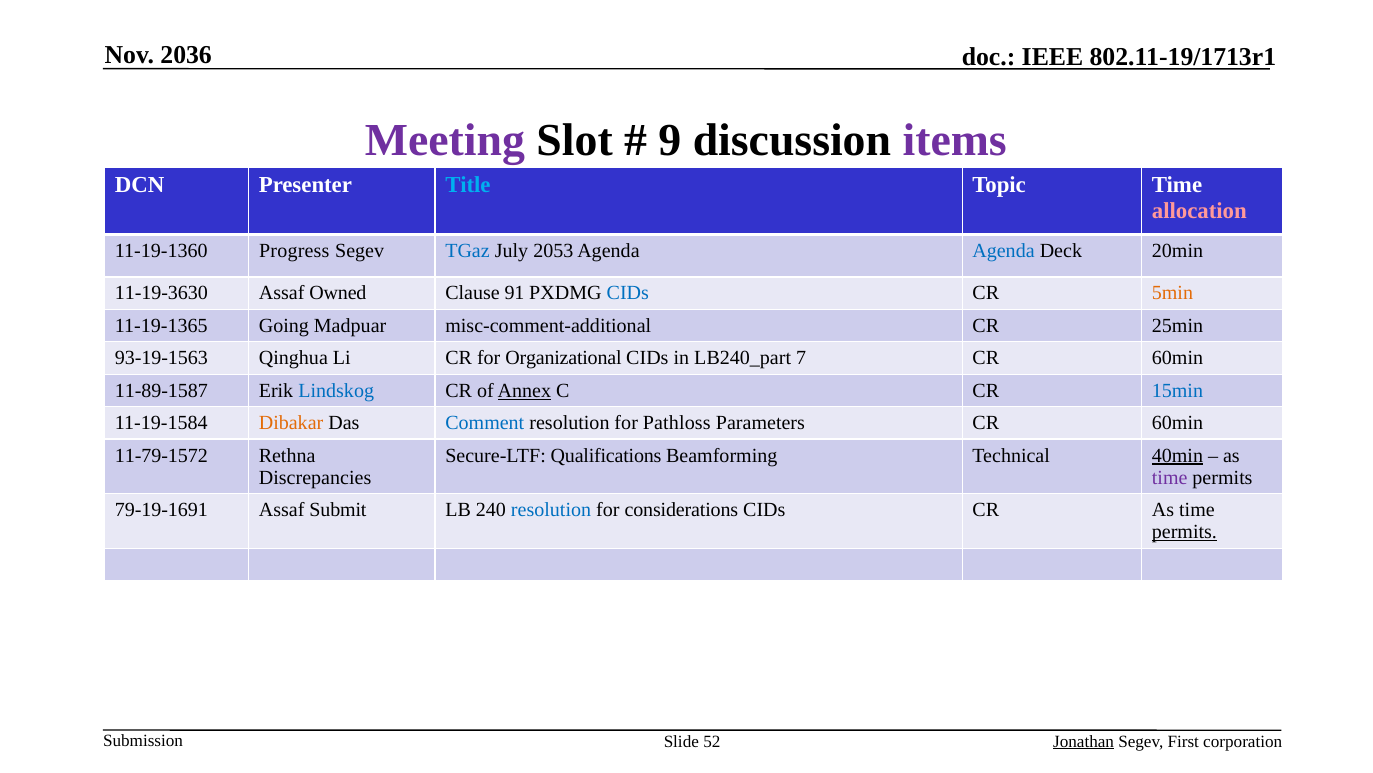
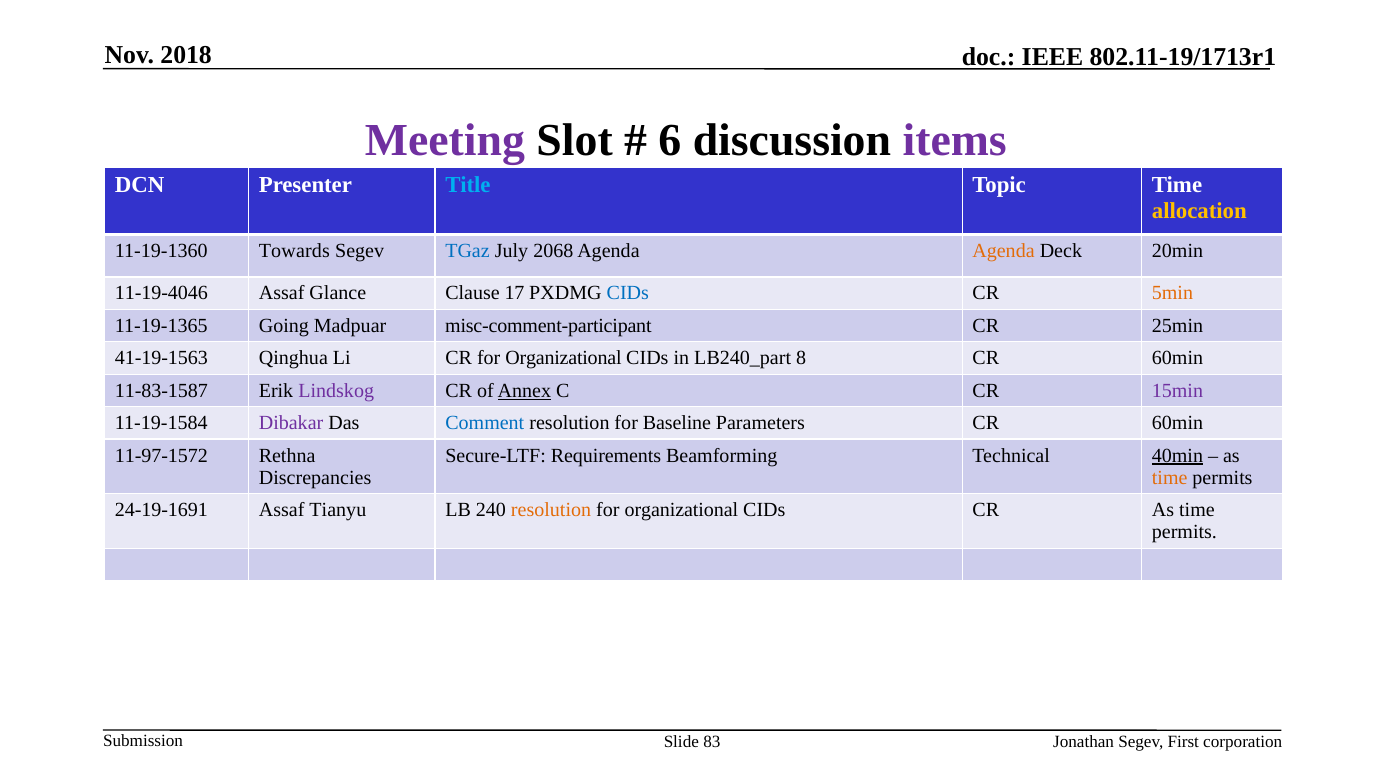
2036: 2036 -> 2018 (186, 55)
9: 9 -> 6 (670, 140)
allocation colour: pink -> yellow (1199, 211)
Progress: Progress -> Towards (294, 251)
2053: 2053 -> 2068 (553, 251)
Agenda colour: blue -> orange (1004, 251)
11-19-3630: 11-19-3630 -> 11-19-4046 (161, 293)
Owned: Owned -> Glance (338, 293)
91: 91 -> 17 (515, 293)
misc-comment-additional: misc-comment-additional -> misc-comment-participant (548, 325)
93-19-1563: 93-19-1563 -> 41-19-1563 (161, 358)
7: 7 -> 8 (801, 358)
11-89-1587: 11-89-1587 -> 11-83-1587 (161, 390)
Lindskog colour: blue -> purple (336, 390)
15min colour: blue -> purple (1177, 390)
Dibakar colour: orange -> purple (291, 423)
Pathloss: Pathloss -> Baseline (677, 423)
11-79-1572: 11-79-1572 -> 11-97-1572 (161, 455)
Qualifications: Qualifications -> Requirements (606, 455)
time colour: purple -> orange (1170, 477)
79-19-1691: 79-19-1691 -> 24-19-1691 (161, 510)
Submit: Submit -> Tianyu (338, 510)
resolution colour: blue -> orange (551, 510)
considerations: considerations -> organizational (681, 510)
permits underline: present -> none (1184, 532)
52: 52 -> 83 (712, 741)
Jonathan underline: present -> none (1084, 741)
